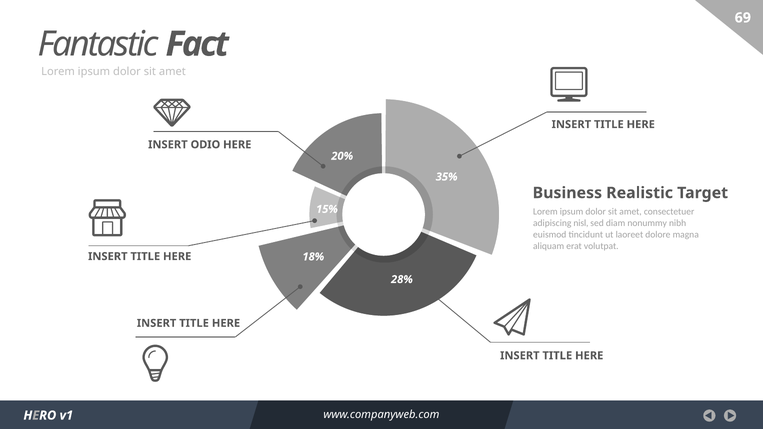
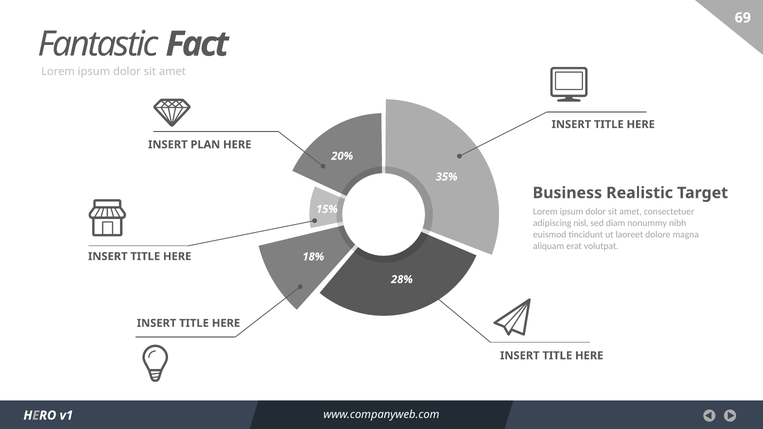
ODIO: ODIO -> PLAN (205, 145)
